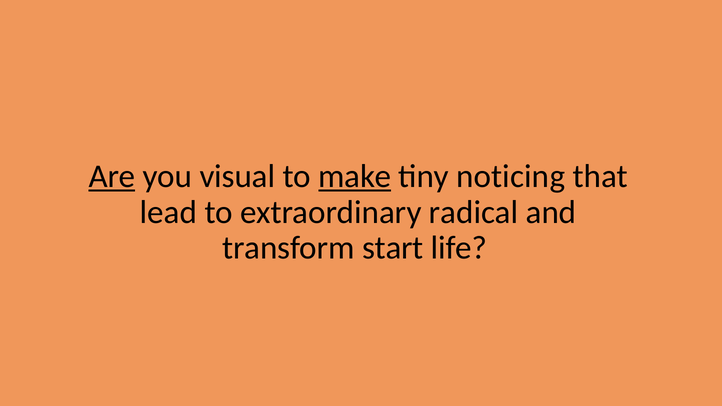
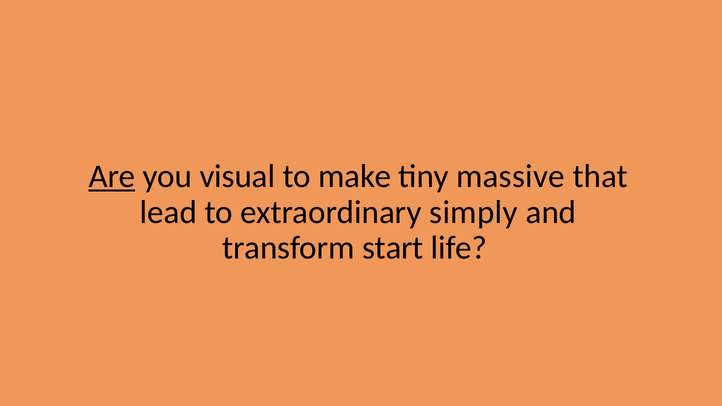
make underline: present -> none (355, 176)
noticing: noticing -> massive (510, 176)
radical: radical -> simply (473, 212)
